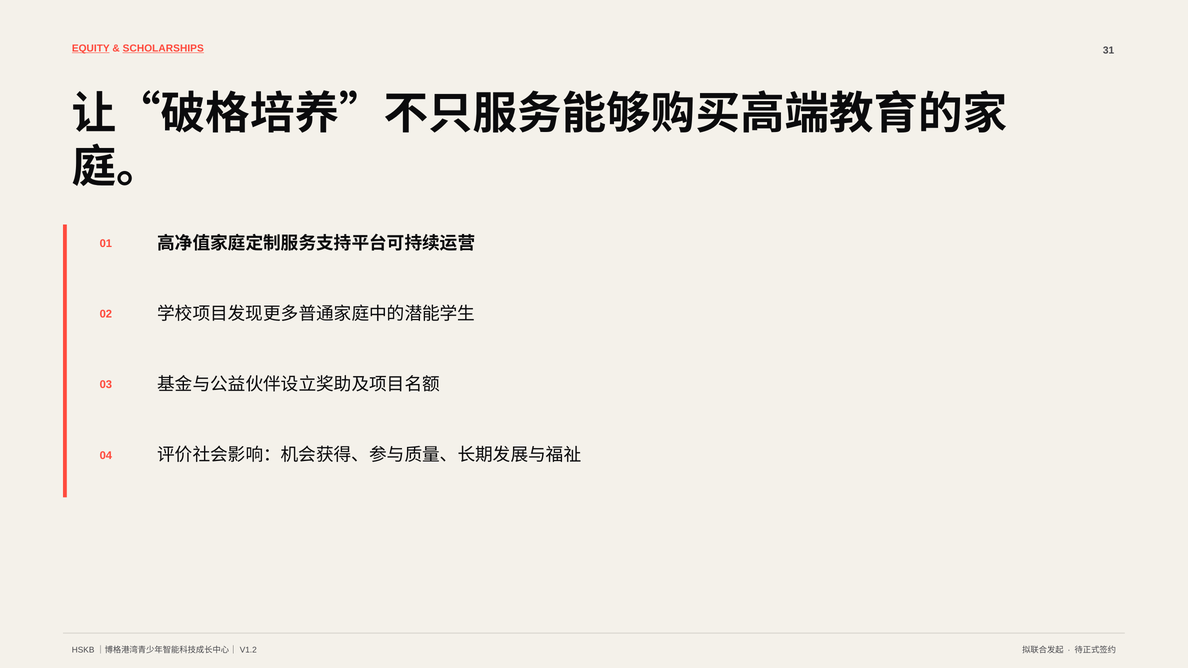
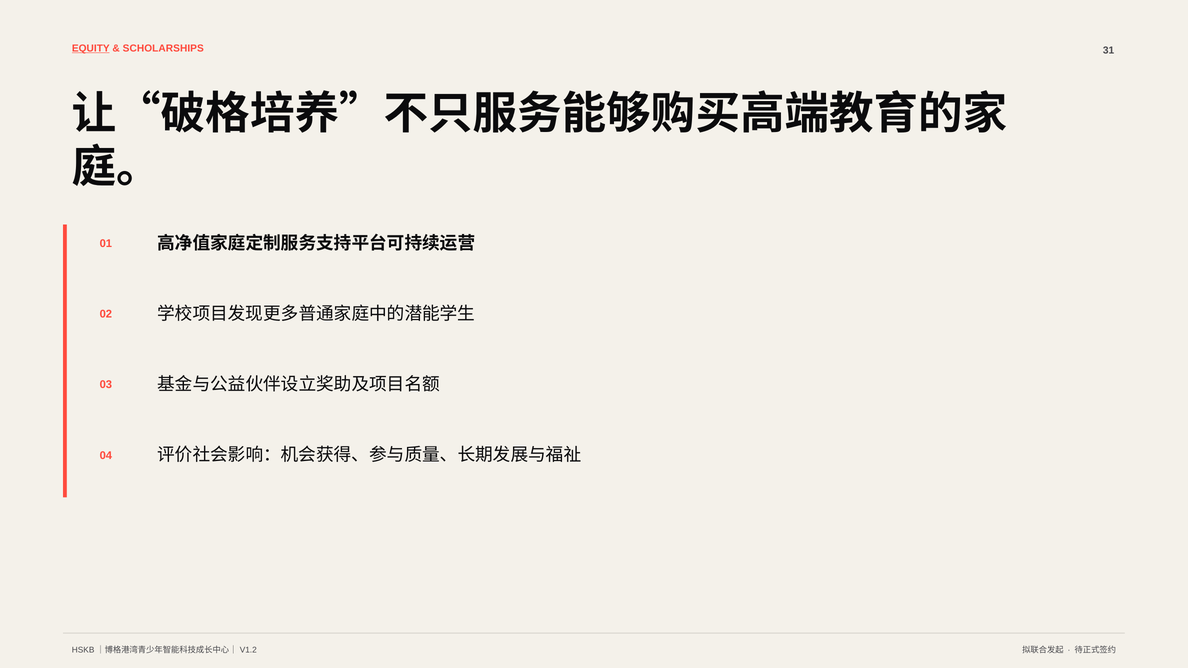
SCHOLARSHIPS underline: present -> none (163, 48)
